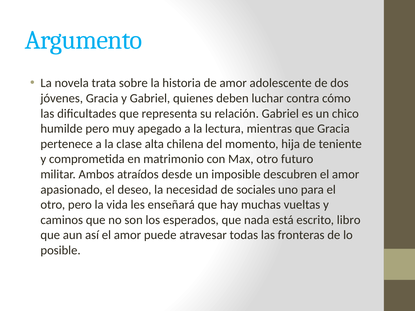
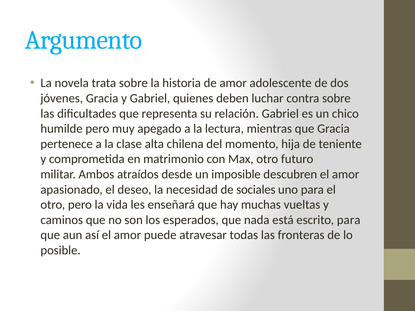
contra cómo: cómo -> sobre (336, 98)
escrito libro: libro -> para (349, 220)
